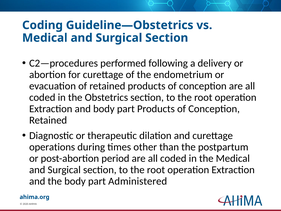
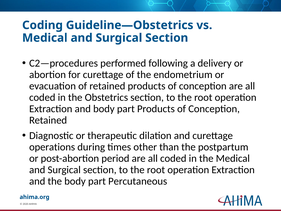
Administered: Administered -> Percutaneous (138, 181)
